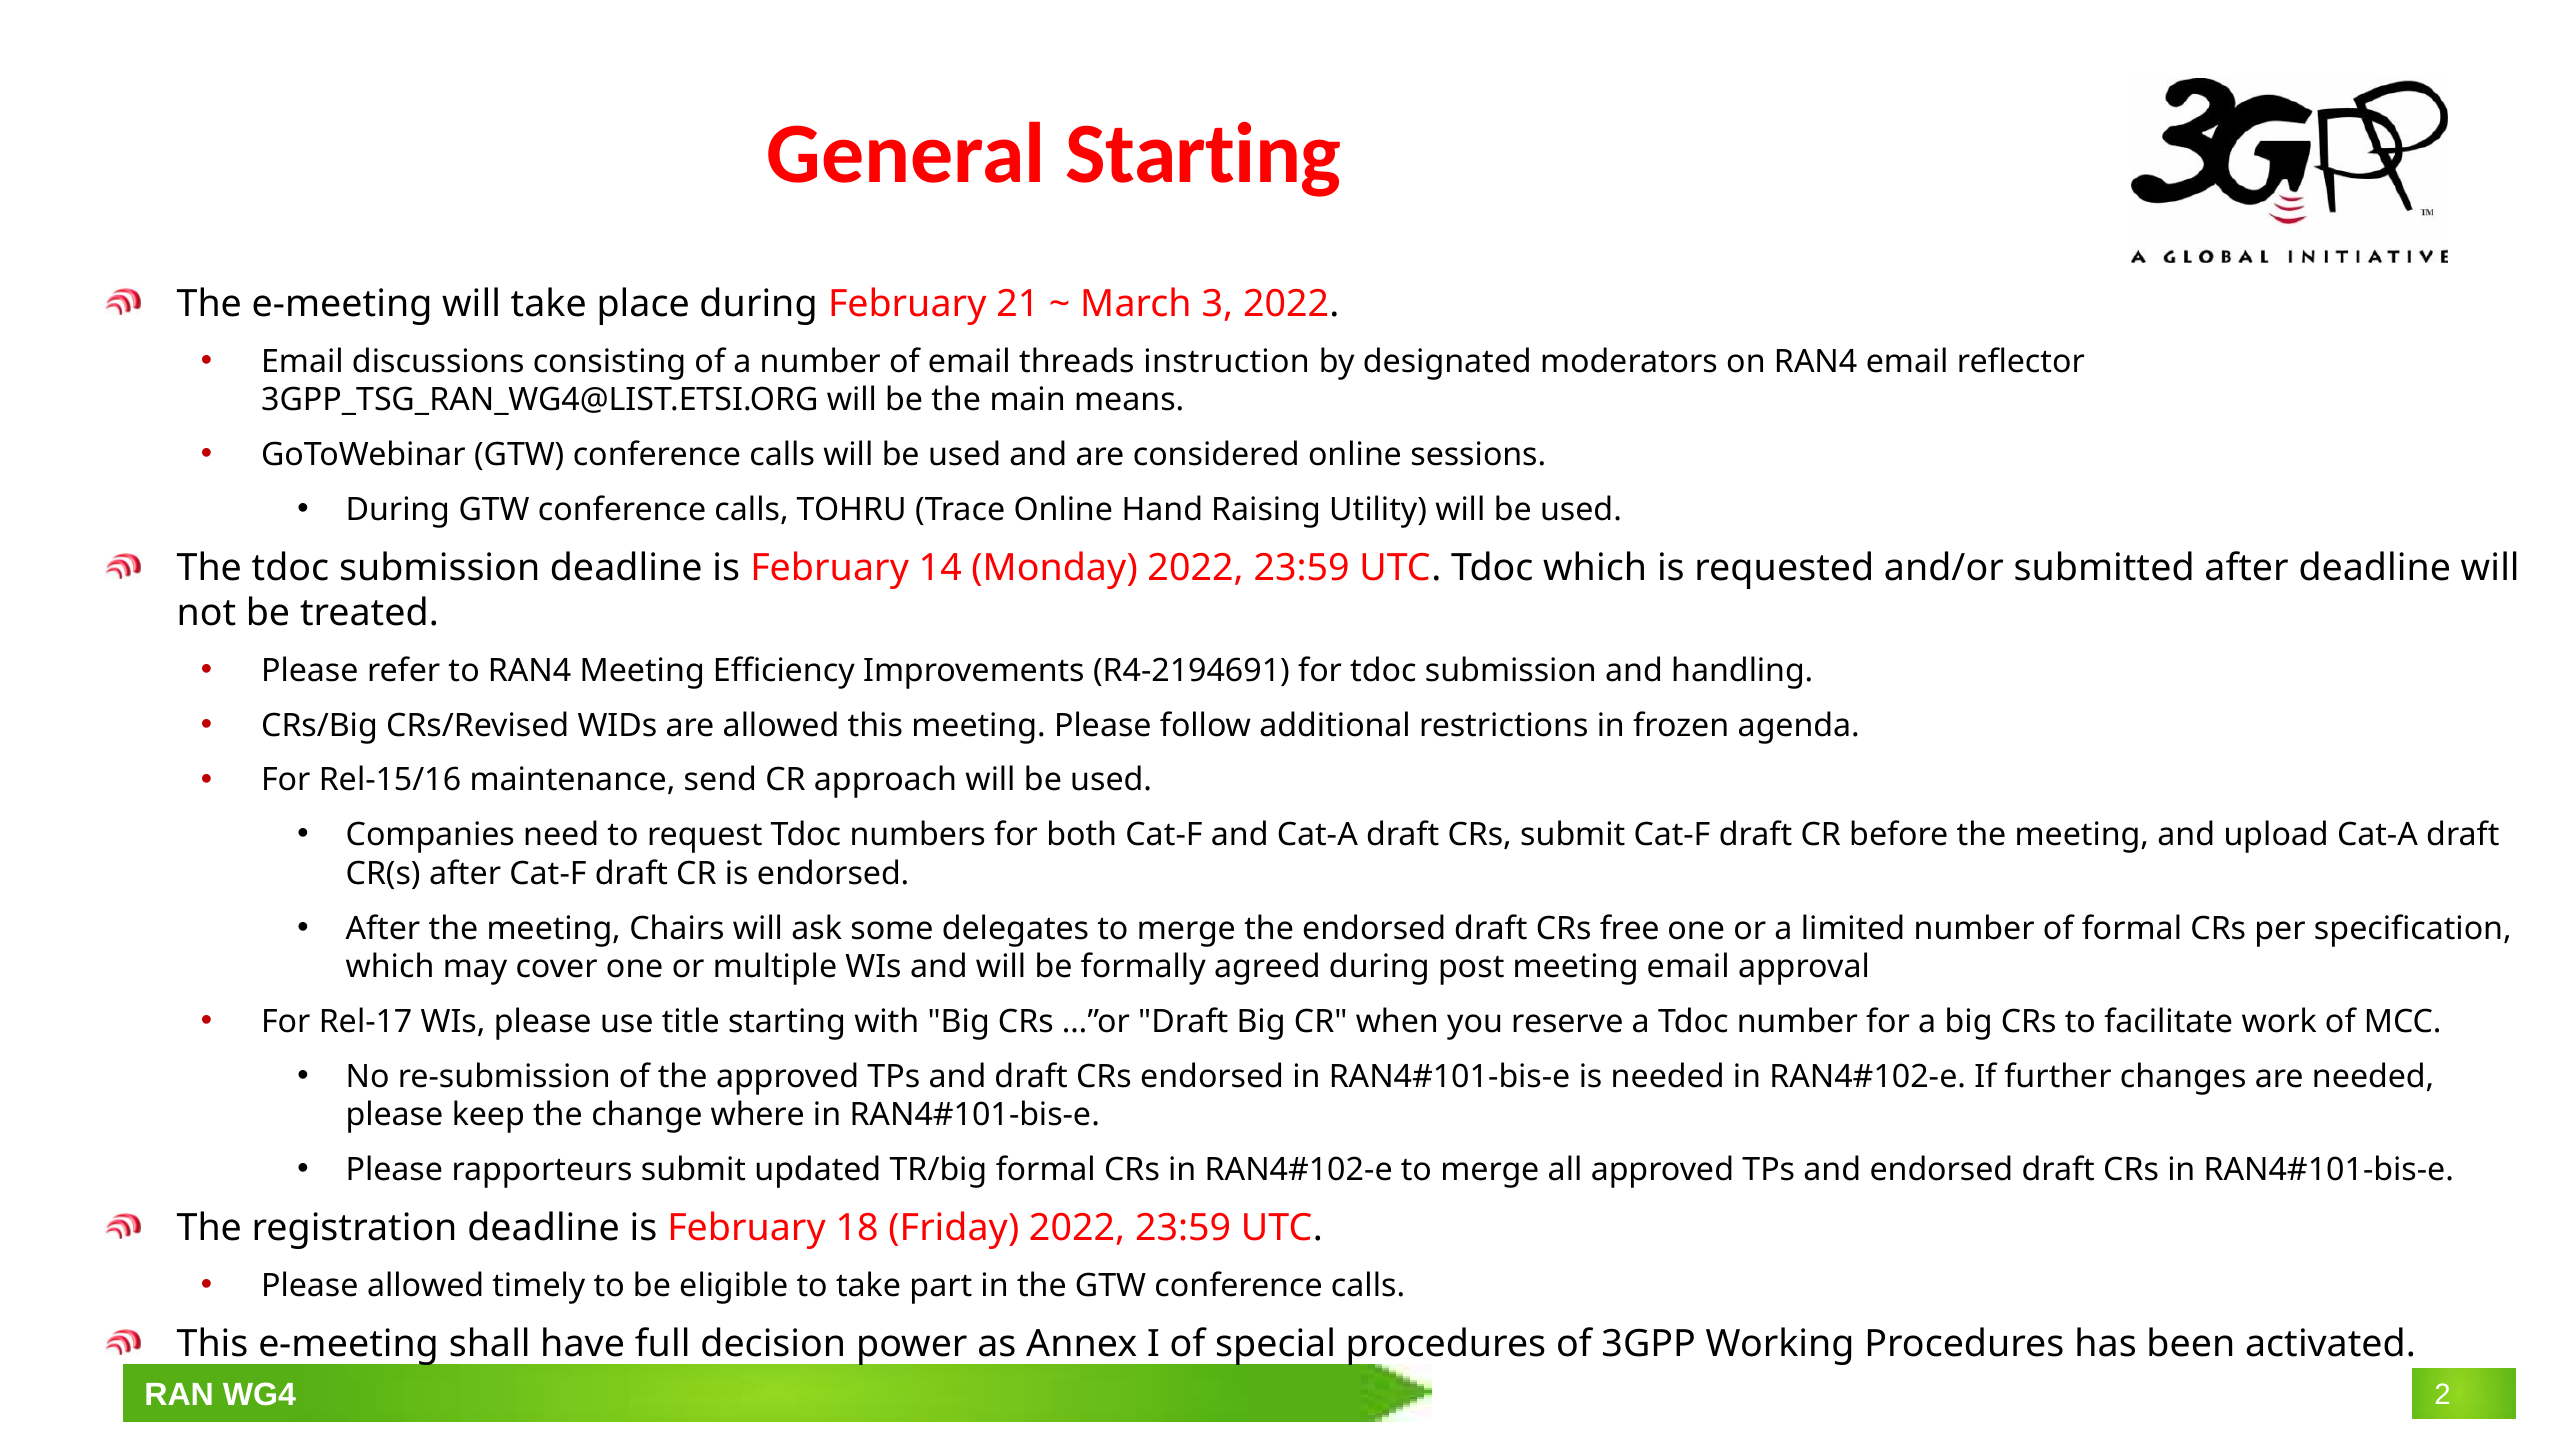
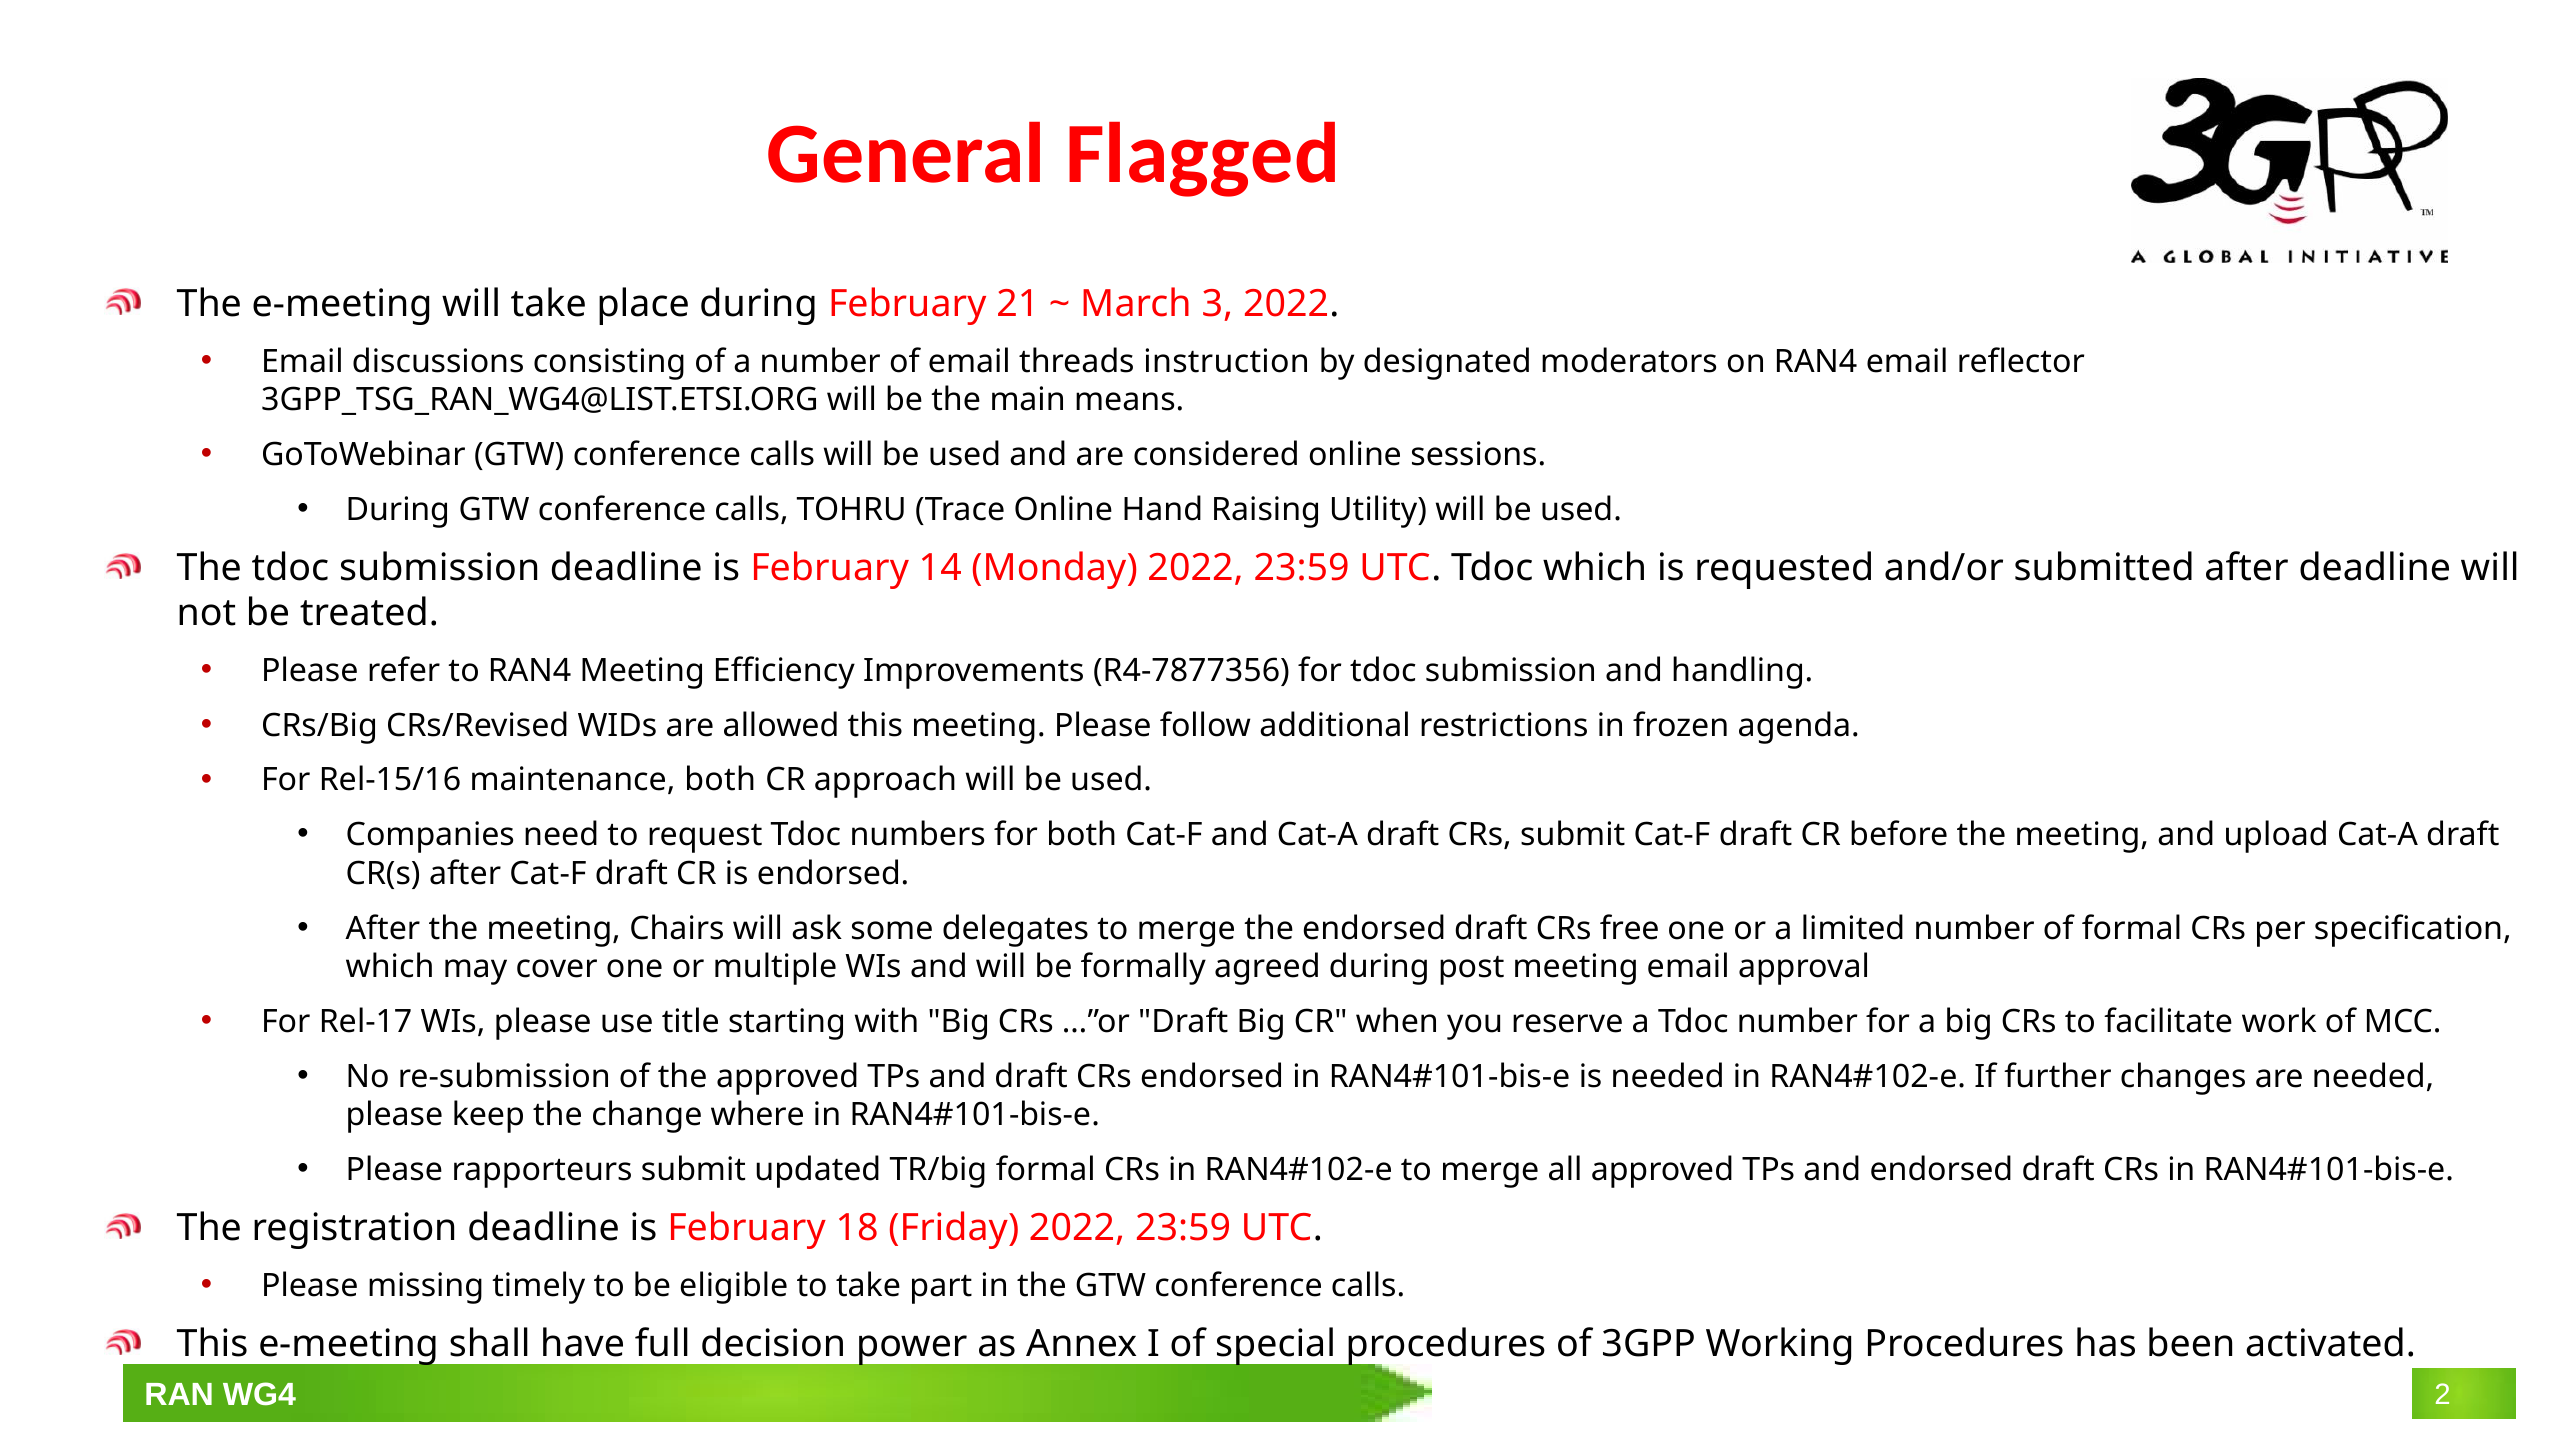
General Starting: Starting -> Flagged (1203, 154)
R4-2194691: R4-2194691 -> R4-7877356 (1191, 671)
maintenance send: send -> both (720, 780)
Please allowed: allowed -> missing (426, 1286)
